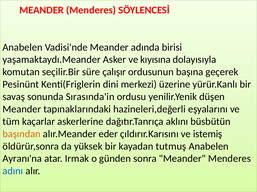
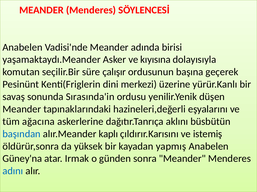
kaçarlar: kaçarlar -> ağacına (38, 122)
başından colour: orange -> blue (22, 134)
eder: eder -> kaplı (108, 134)
tutmuş: tutmuş -> yapmış (171, 147)
Ayranı'na: Ayranı'na -> Güney'na (22, 159)
